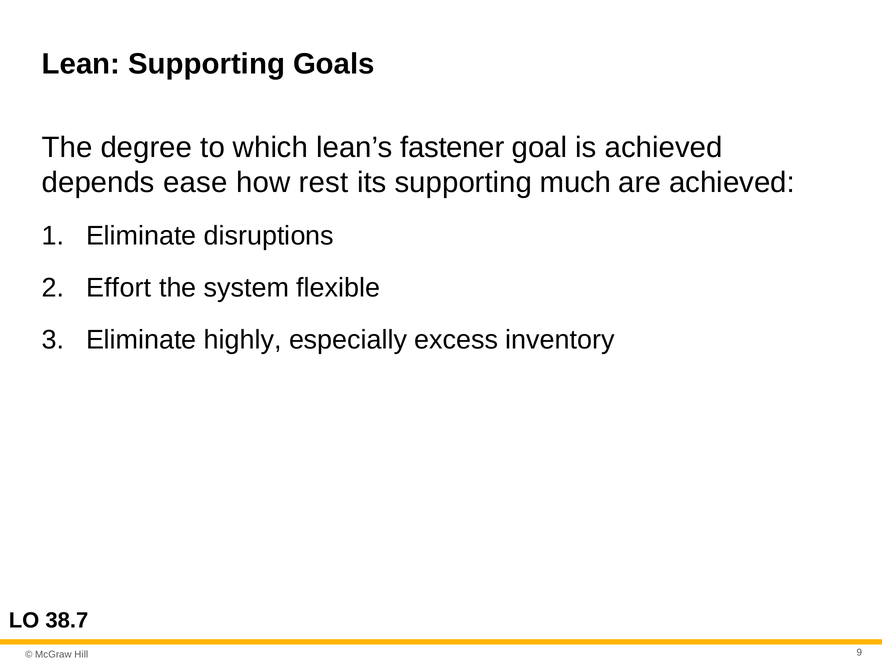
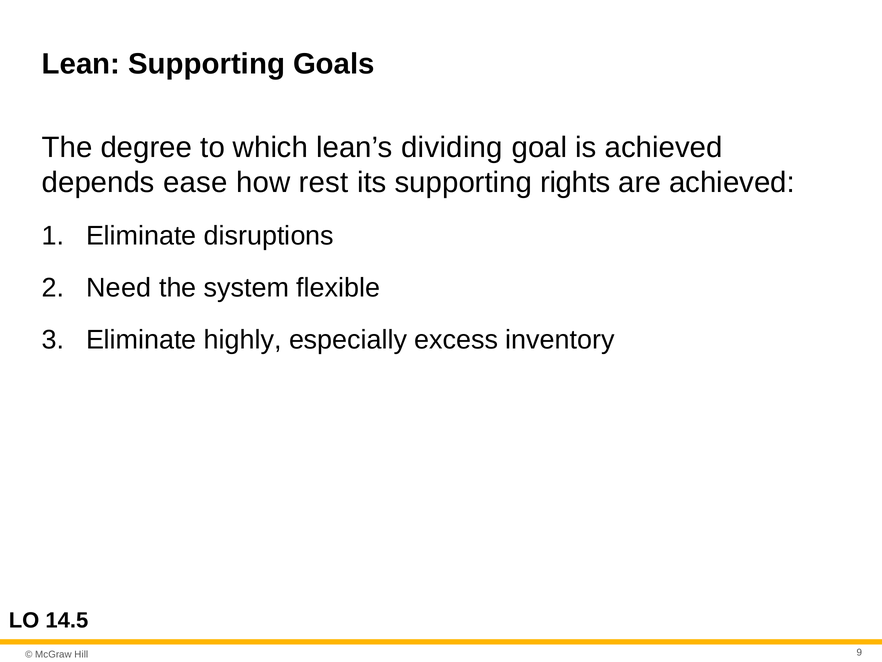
fastener: fastener -> dividing (452, 147)
much: much -> rights (575, 183)
Effort: Effort -> Need (119, 288)
38.7: 38.7 -> 14.5 (67, 620)
